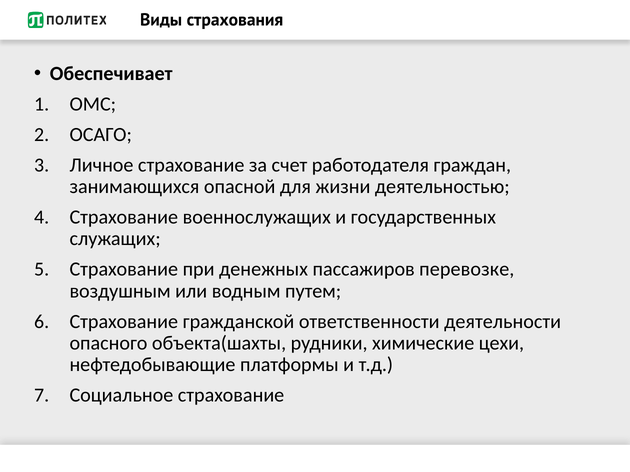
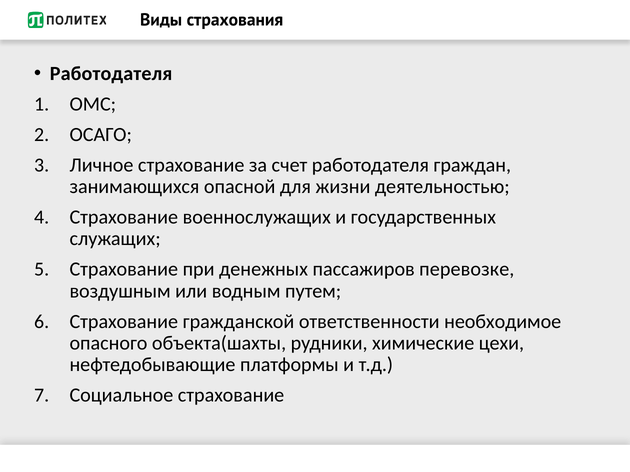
Обеспечивает: Обеспечивает -> Работодателя (111, 74)
деятельности: деятельности -> необходимое (503, 322)
